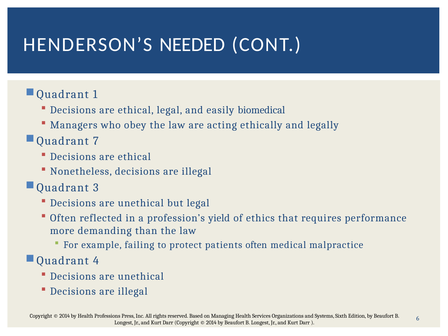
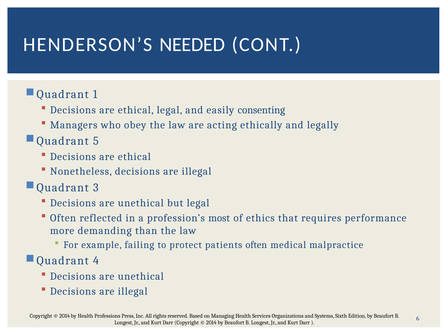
biomedical: biomedical -> consenting (261, 110)
7: 7 -> 5 (96, 141)
yield: yield -> most (219, 218)
